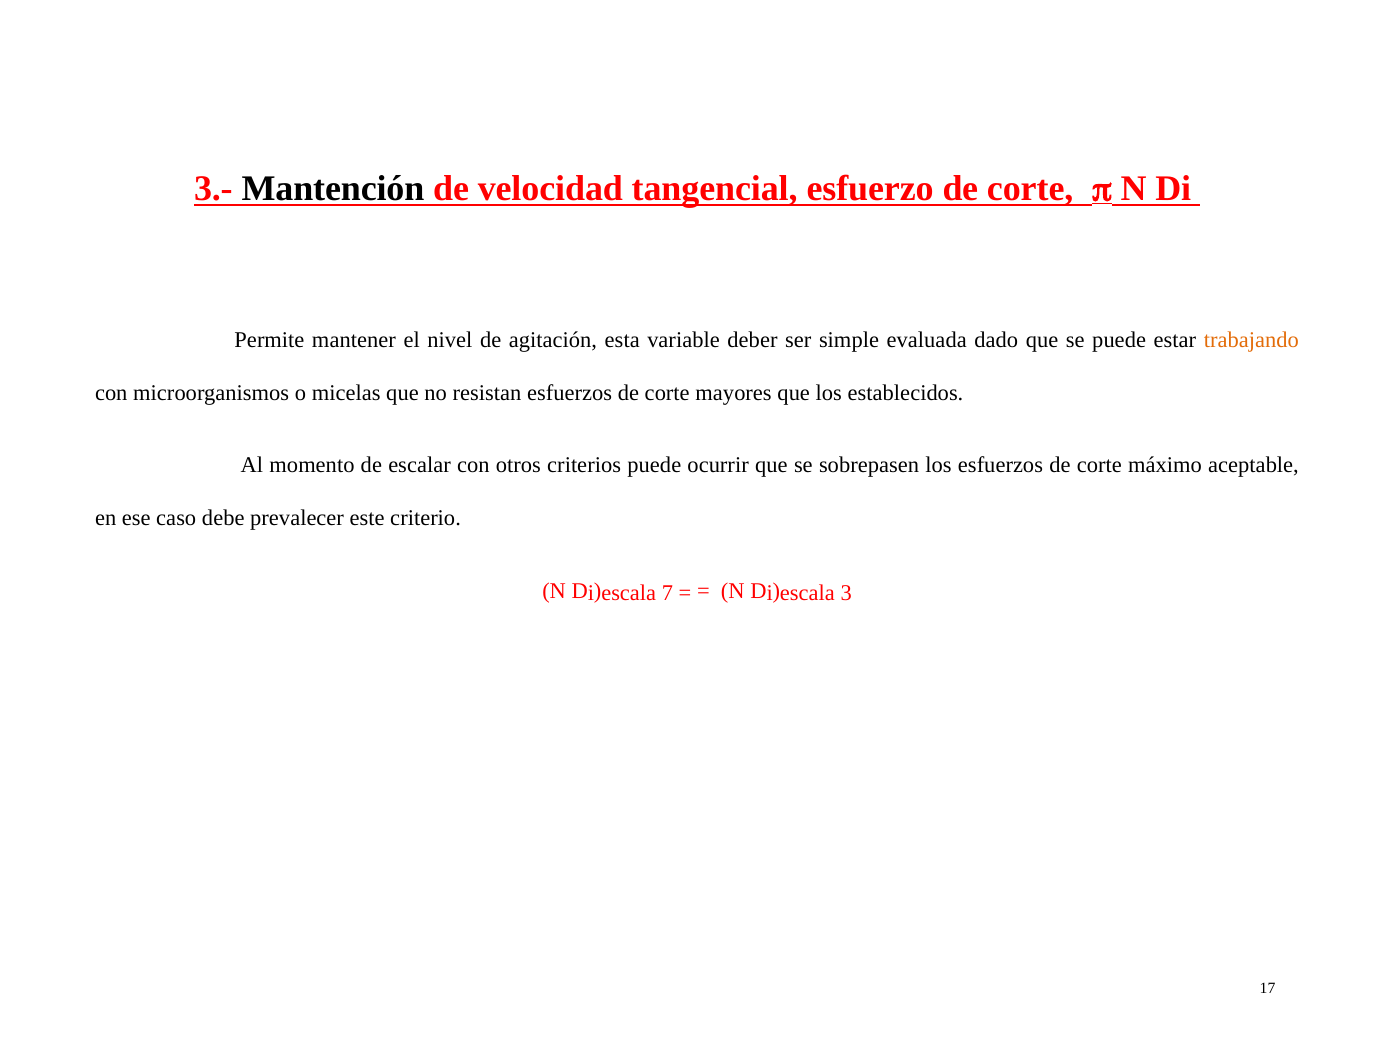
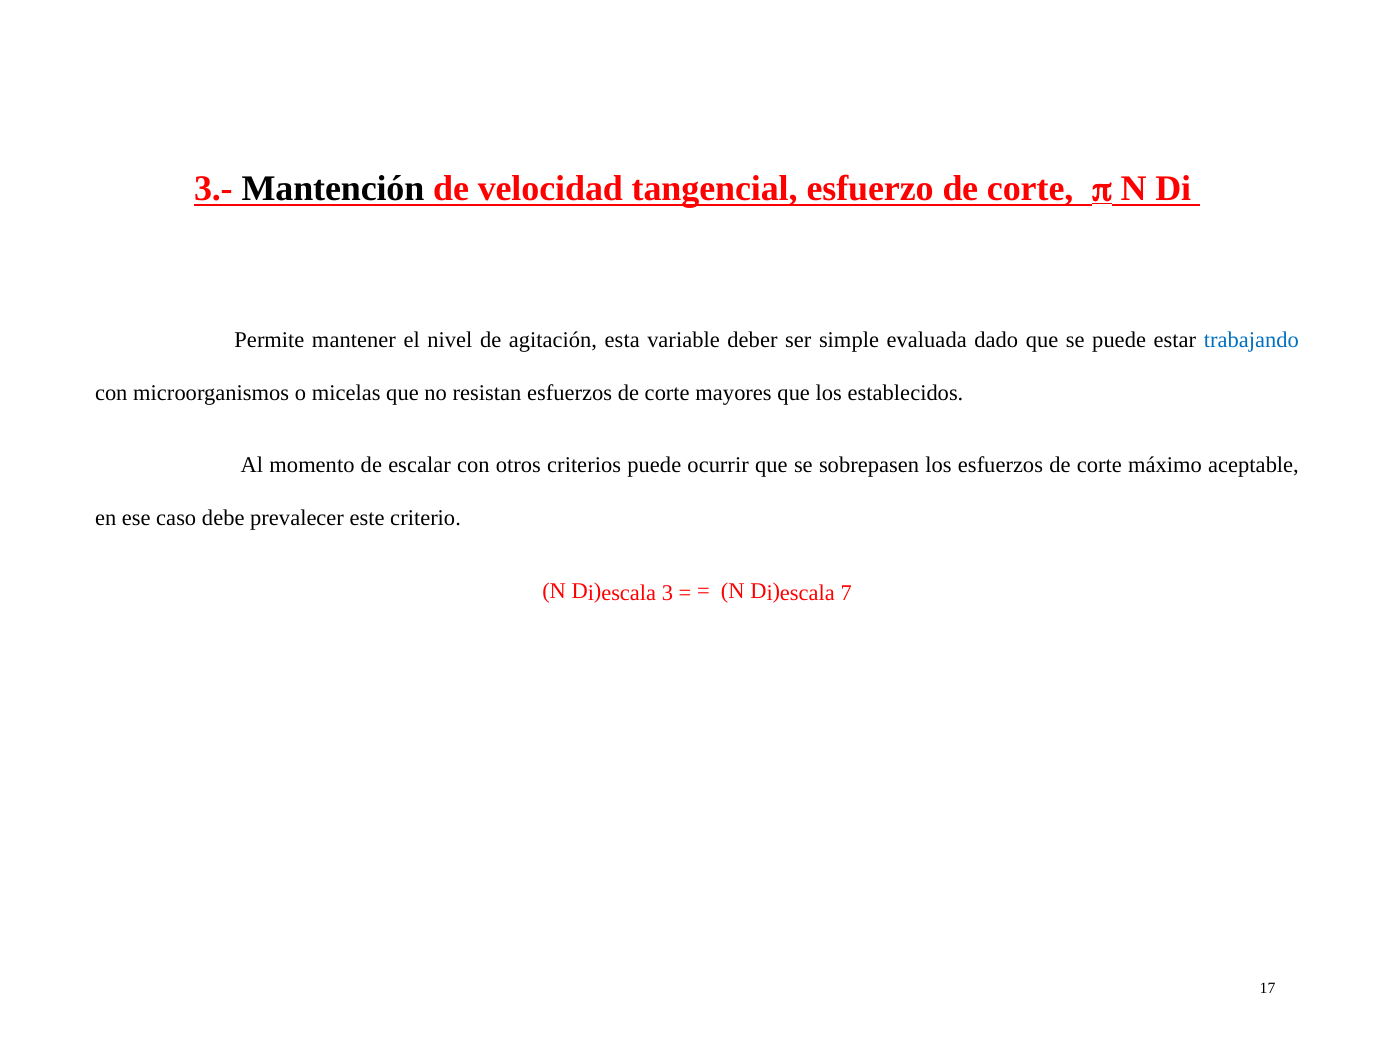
trabajando colour: orange -> blue (1251, 340)
7: 7 -> 3 (668, 592)
3: 3 -> 7 (846, 592)
